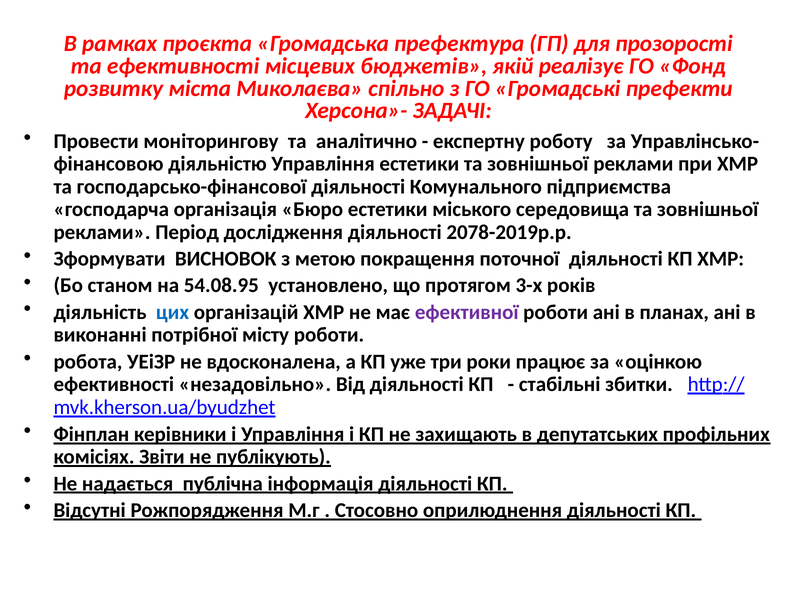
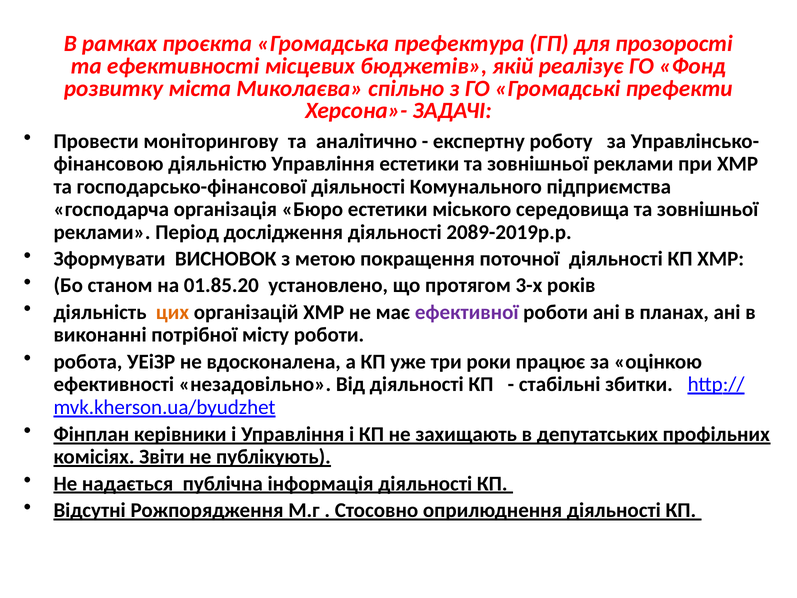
2078-2019р.р: 2078-2019р.р -> 2089-2019р.р (509, 232)
54.08.95: 54.08.95 -> 01.85.20 (221, 285)
цих colour: blue -> orange (173, 312)
